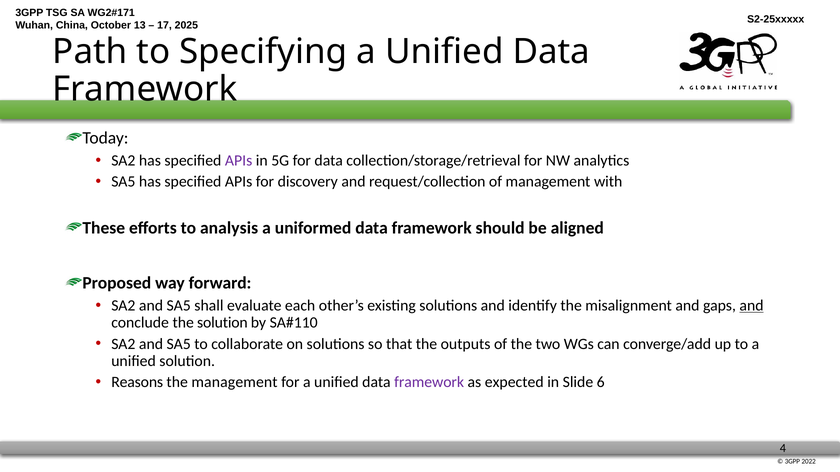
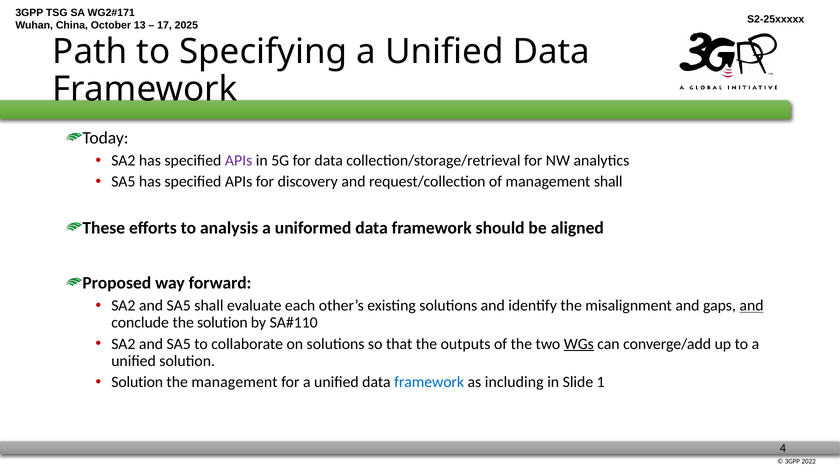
management with: with -> shall (608, 182)
WGs underline: none -> present (579, 344)
Reasons: Reasons -> Solution (137, 383)
framework colour: purple -> blue (429, 383)
expected: expected -> including (514, 383)
6: 6 -> 1 (601, 383)
